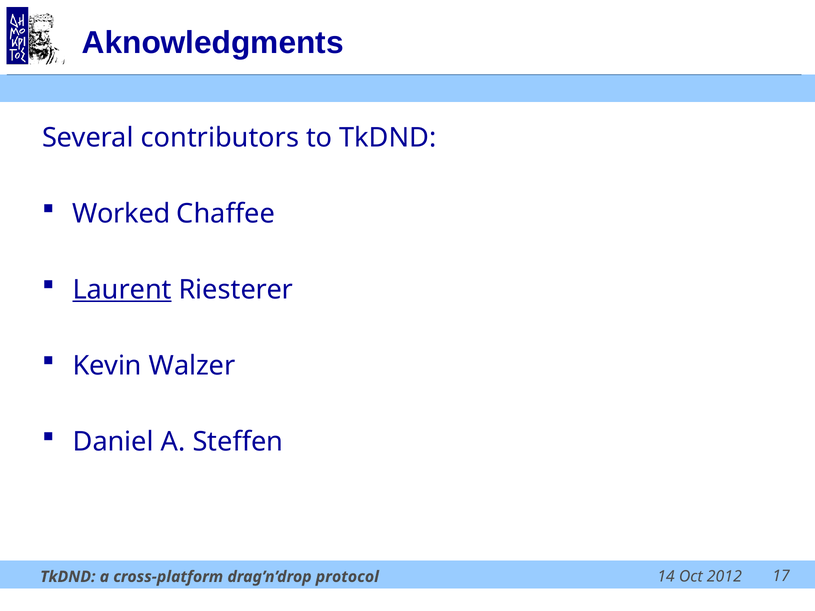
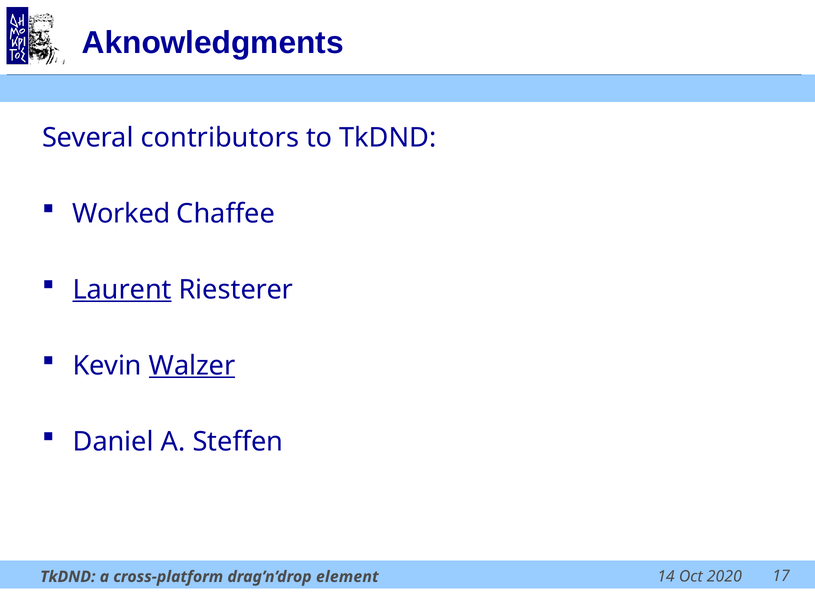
Walzer underline: none -> present (192, 366)
2012: 2012 -> 2020 (724, 577)
protocol: protocol -> element (347, 577)
